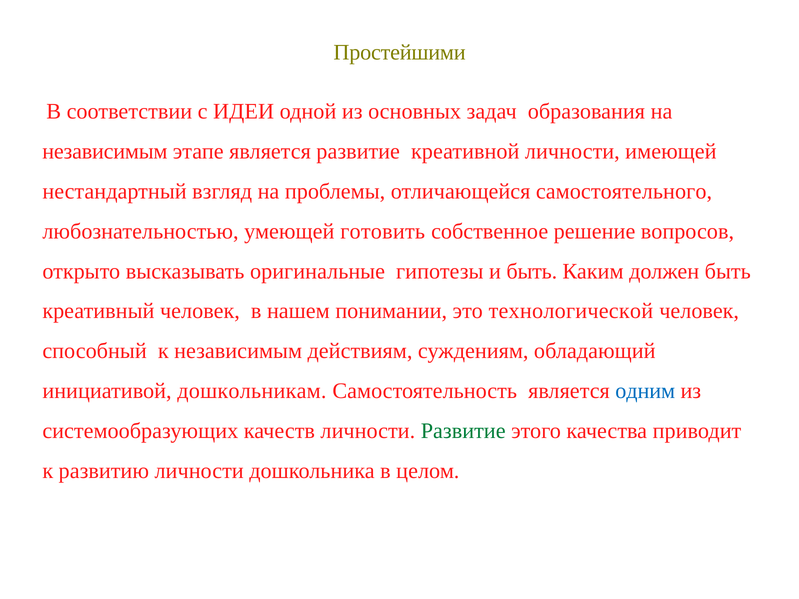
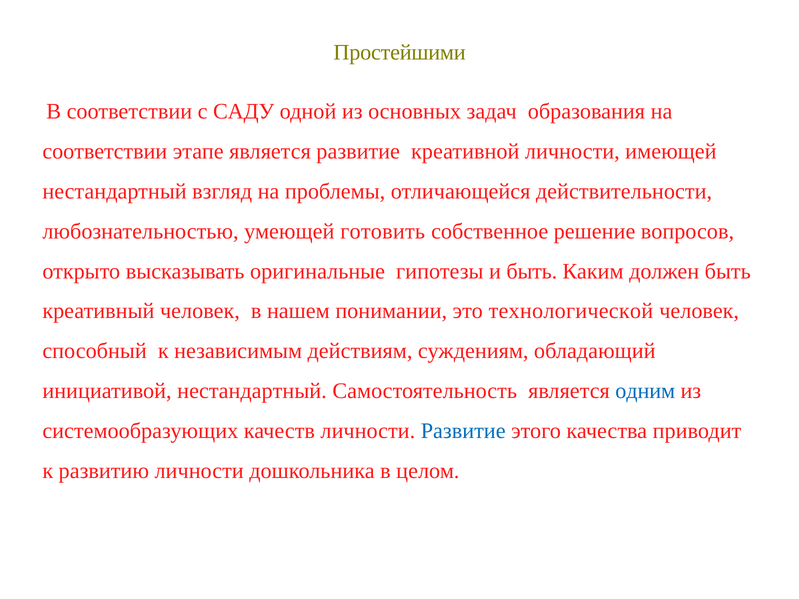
ИДЕИ: ИДЕИ -> САДУ (244, 112)
независимым: независимым -> соответствии (105, 151)
самостоятельного: самостоятельного -> действительности (624, 191)
инициативой дошкольникам: дошкольникам -> нестандартный (252, 391)
Развитие colour: green -> blue (463, 431)
